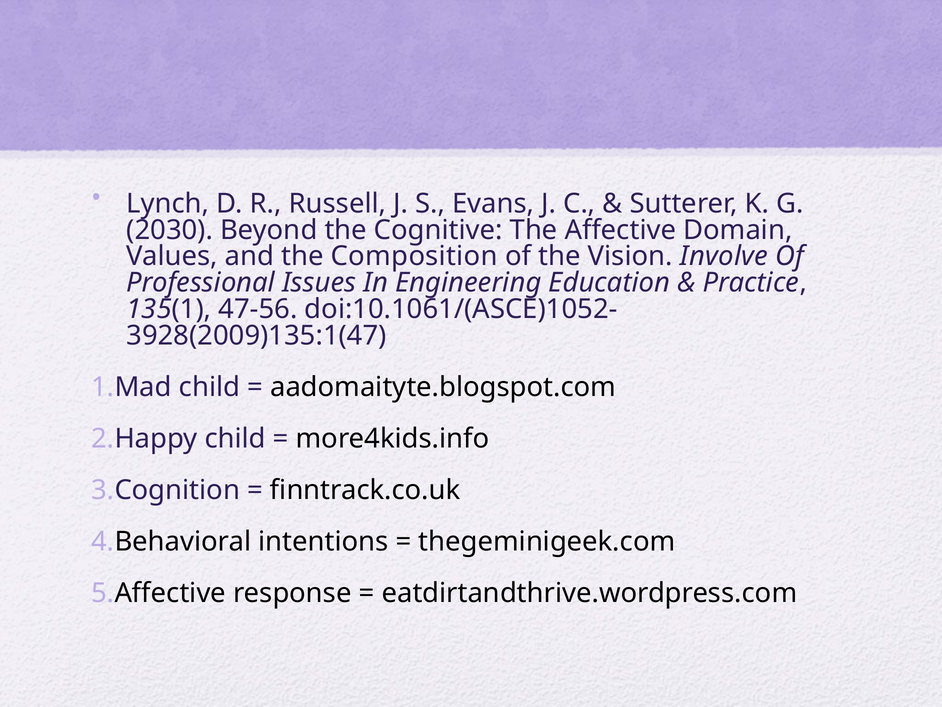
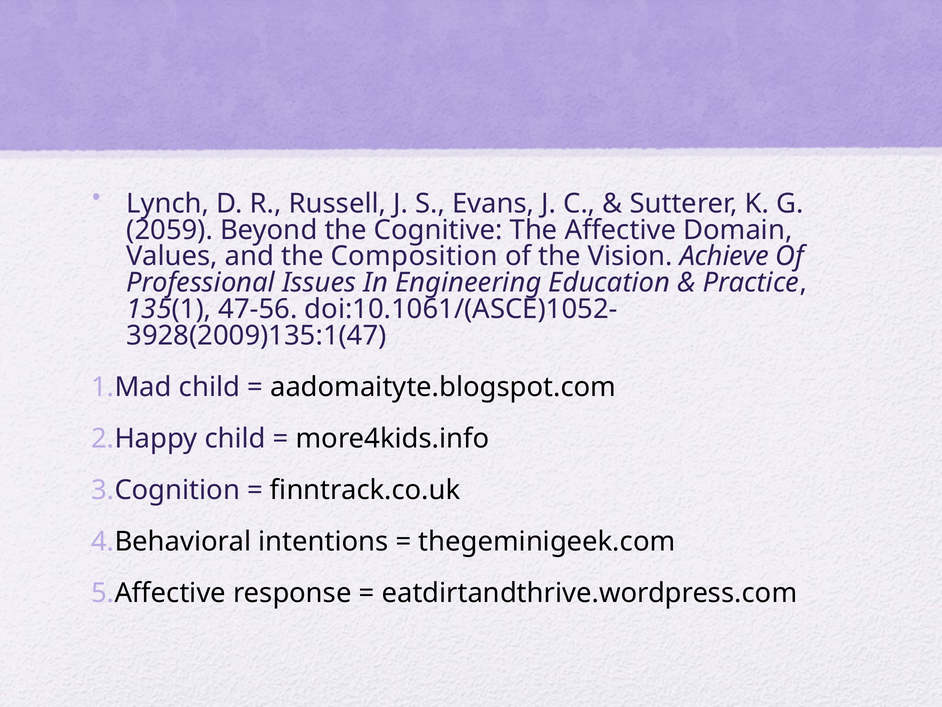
2030: 2030 -> 2059 (170, 230)
Involve: Involve -> Achieve (724, 256)
